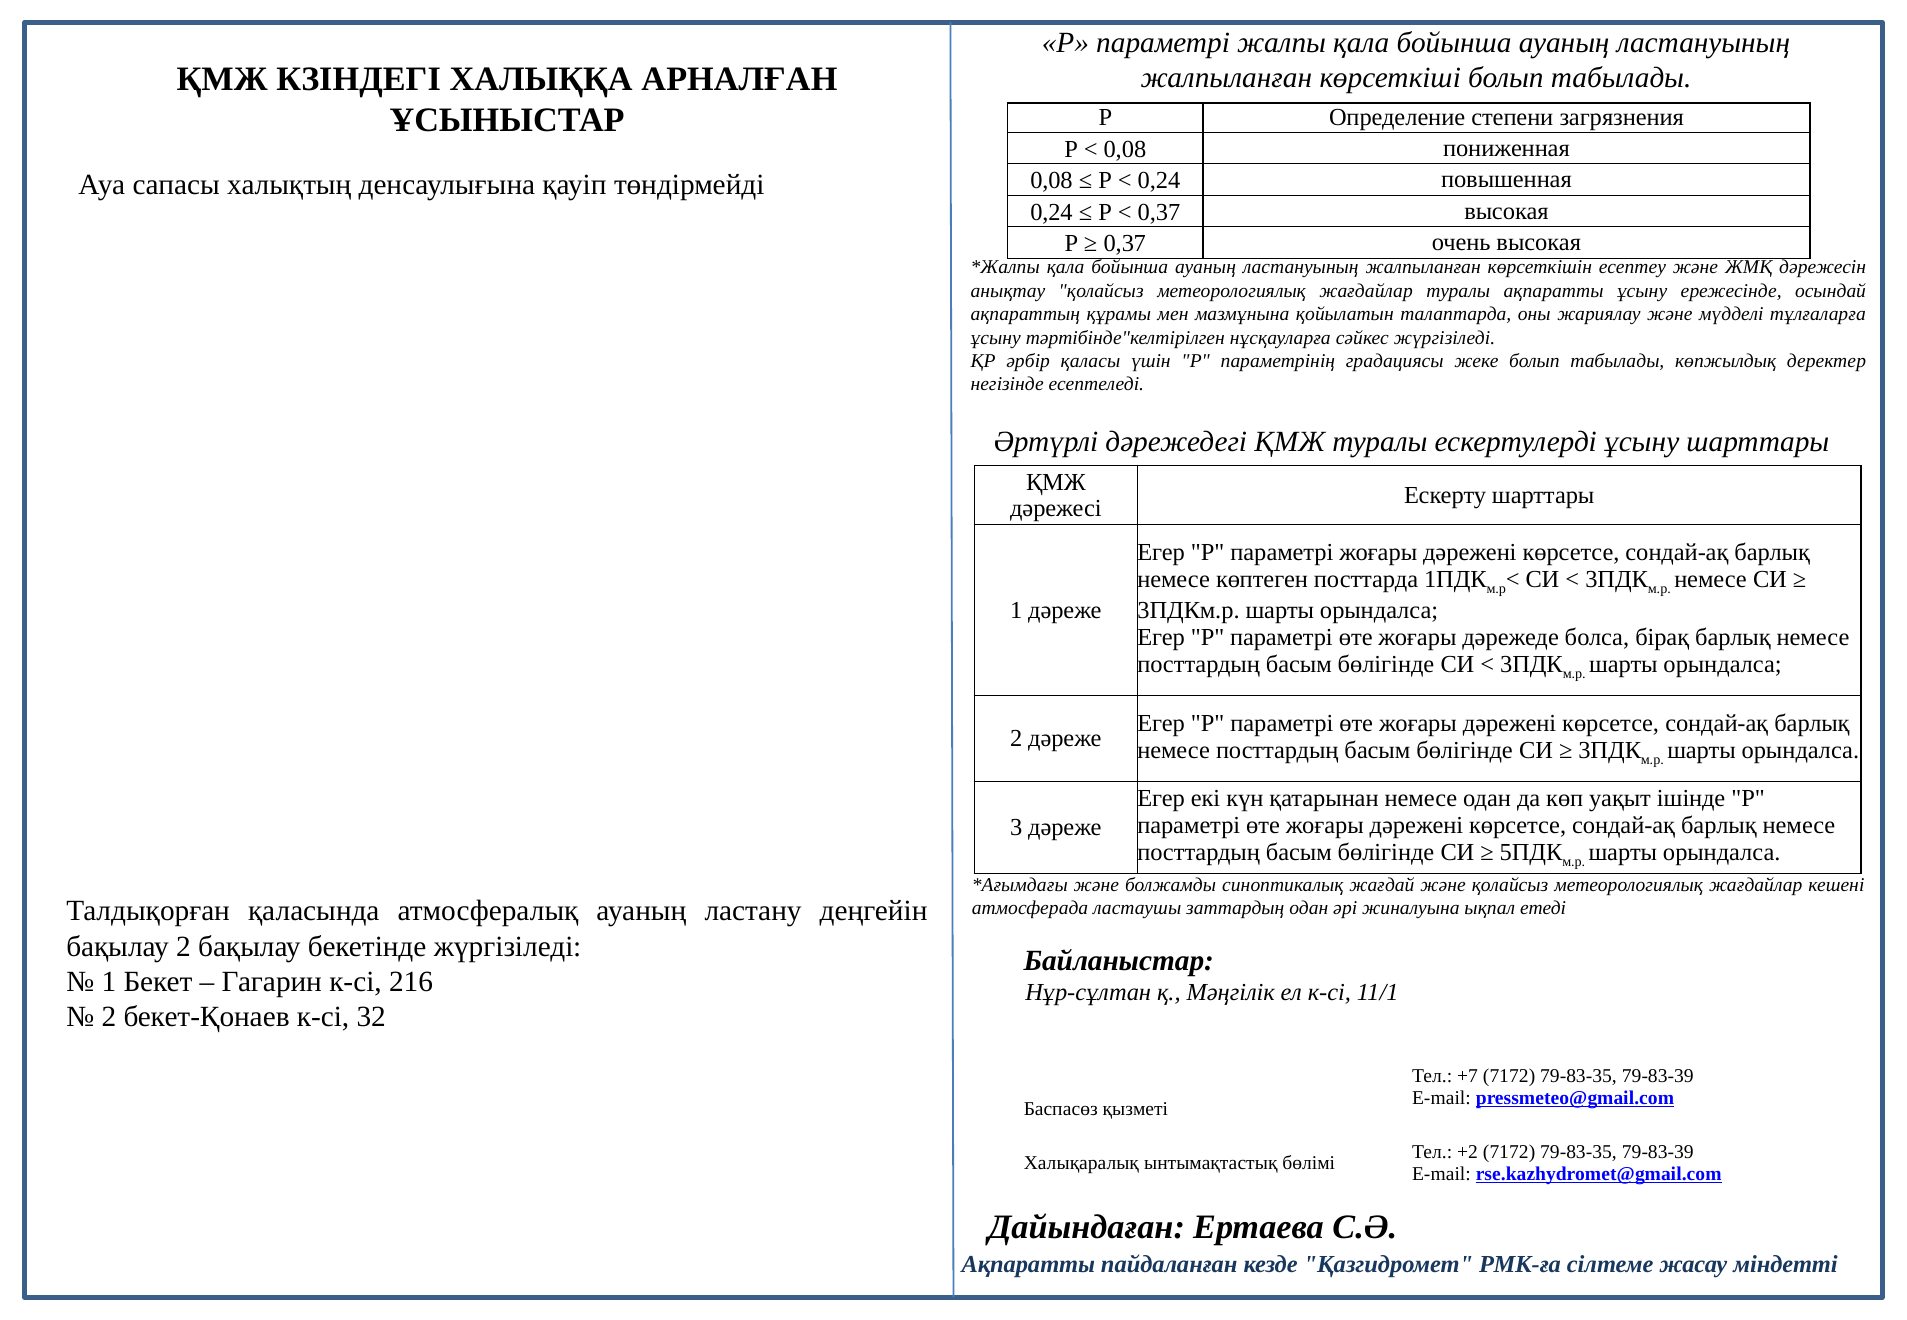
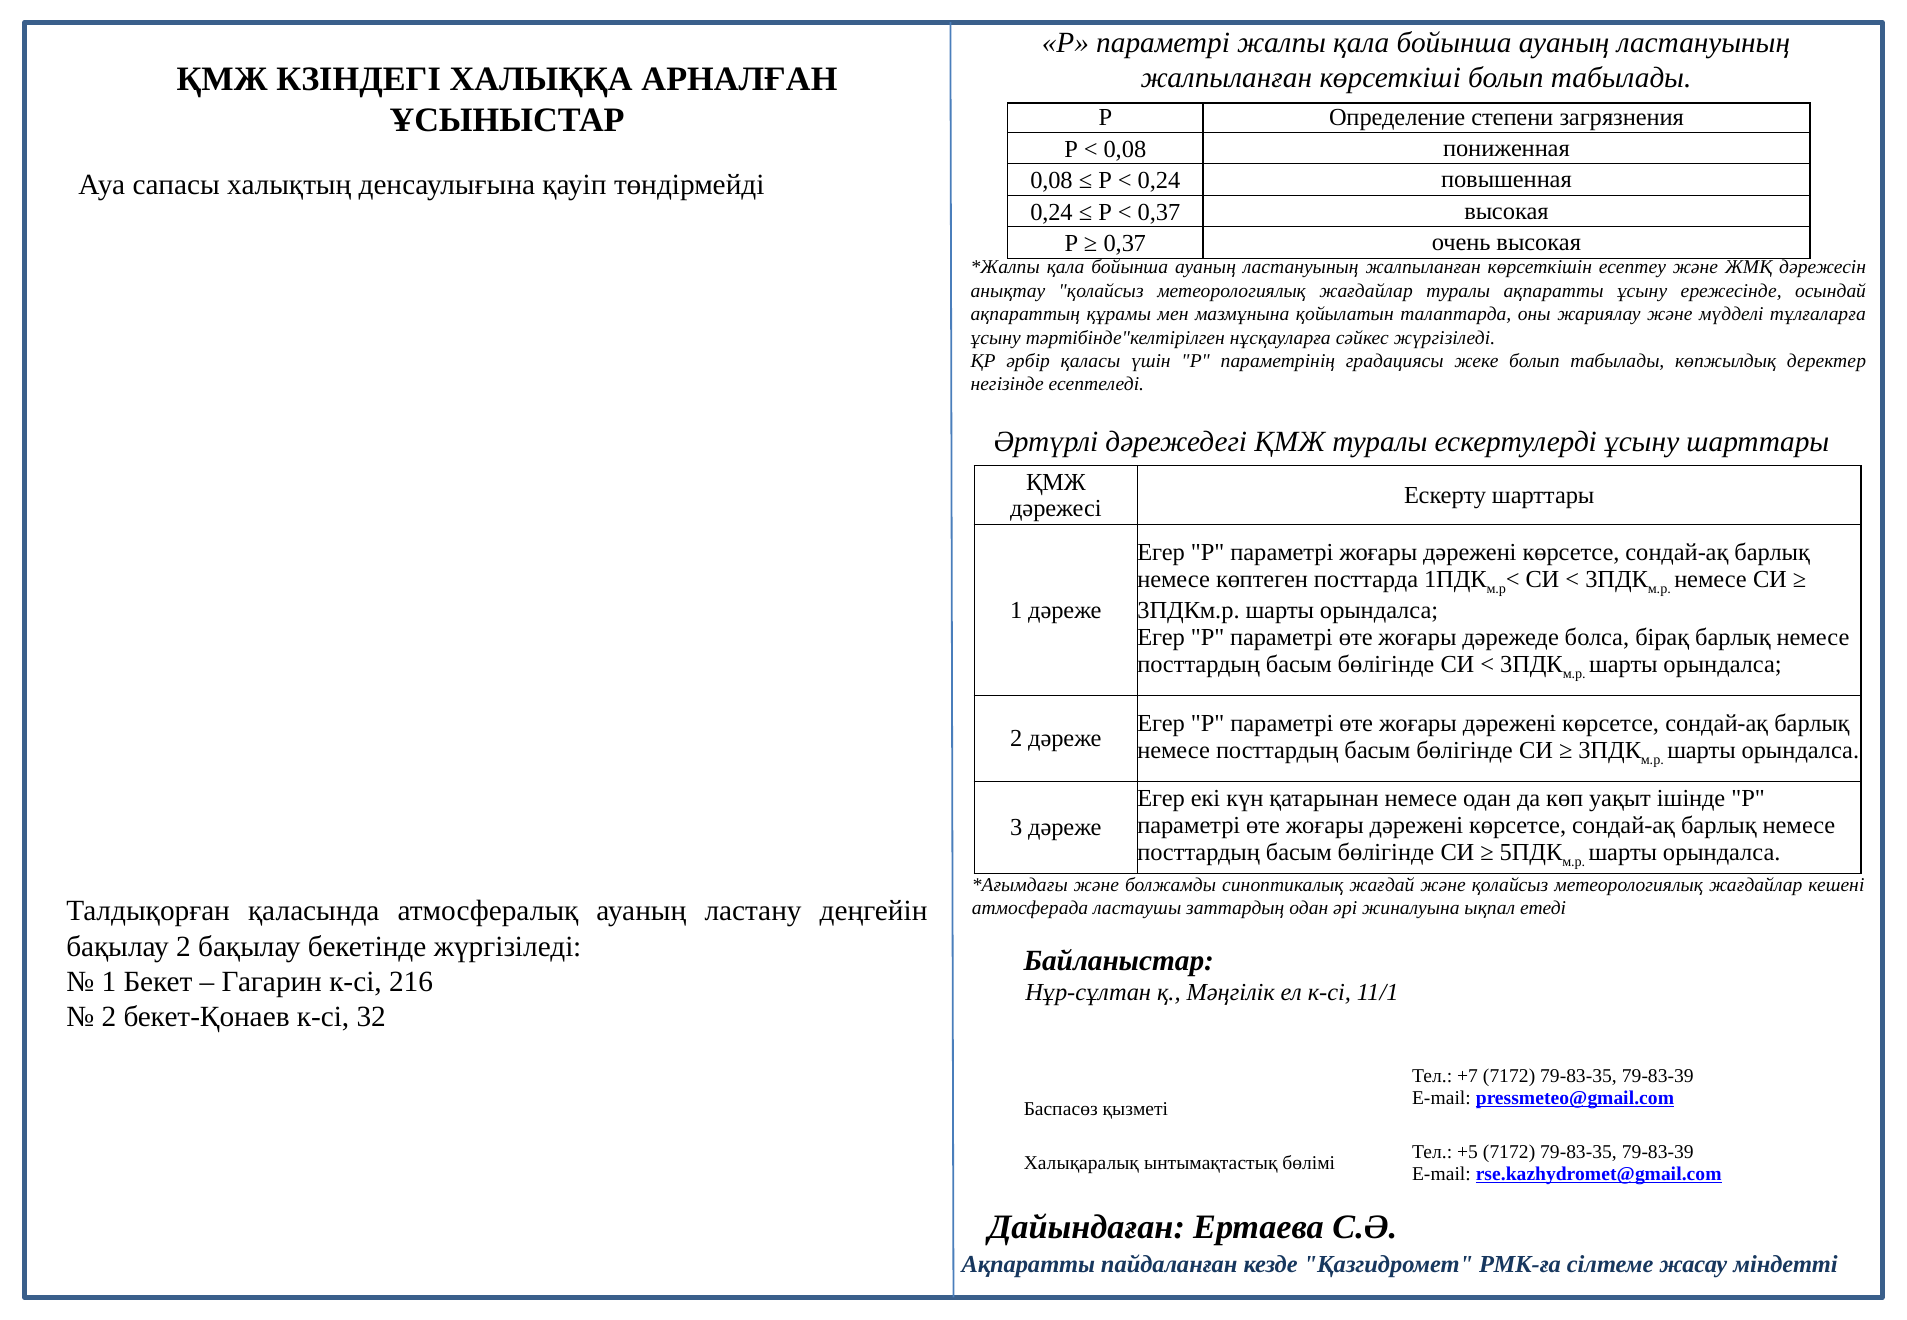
+2: +2 -> +5 (1467, 1153)
